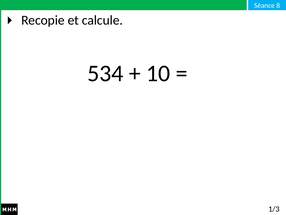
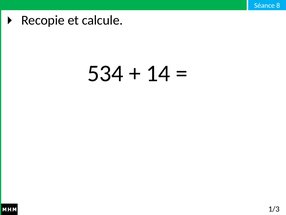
10: 10 -> 14 (158, 73)
